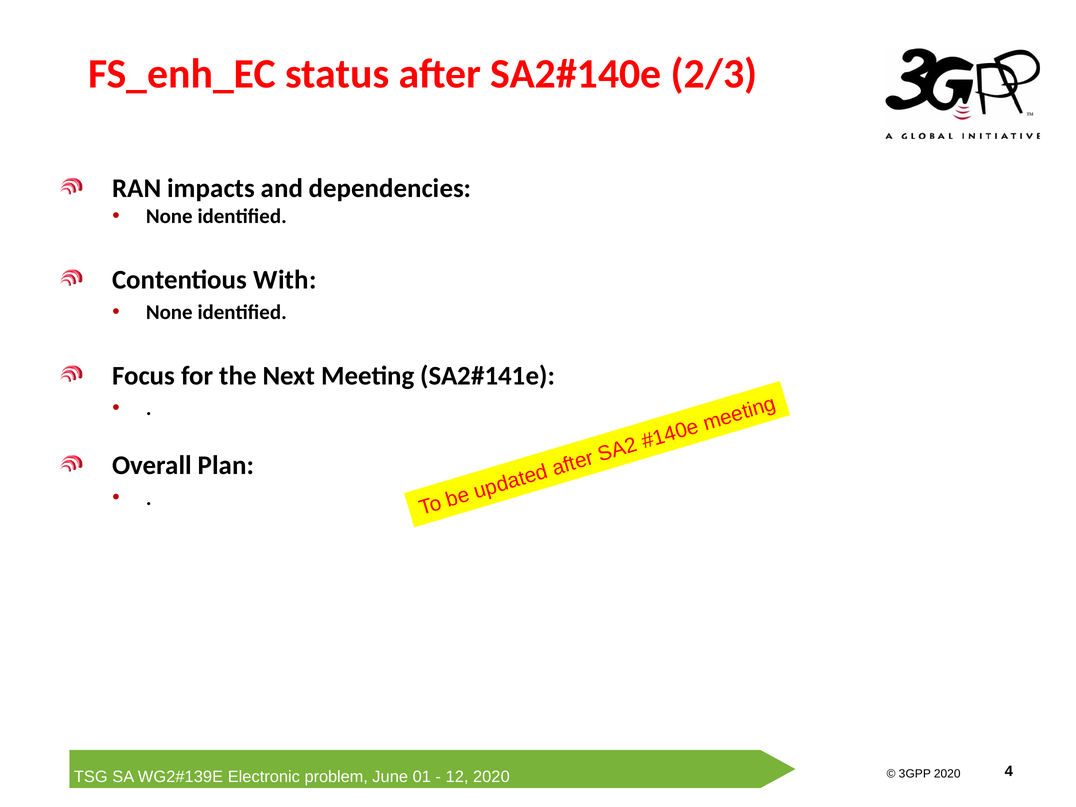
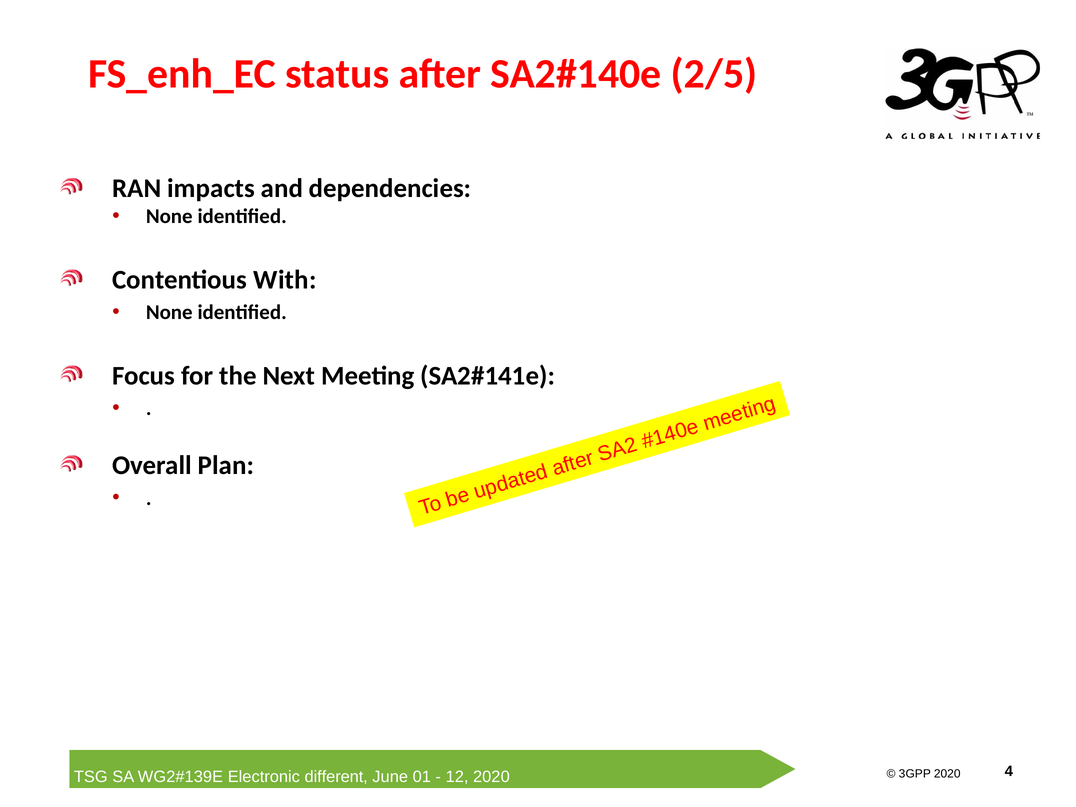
2/3: 2/3 -> 2/5 (714, 74)
problem: problem -> different (336, 777)
